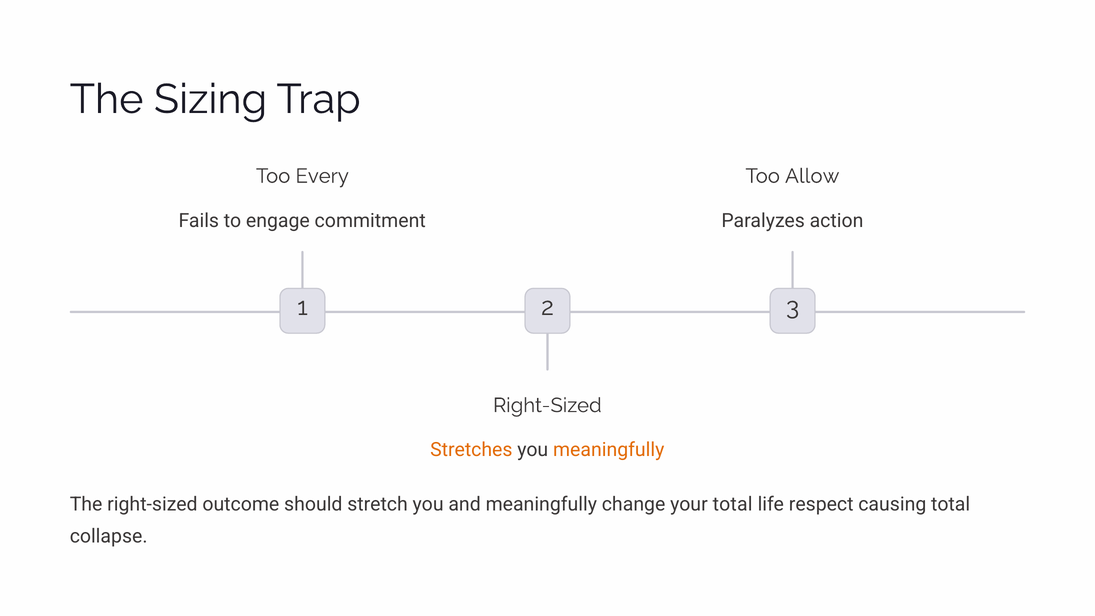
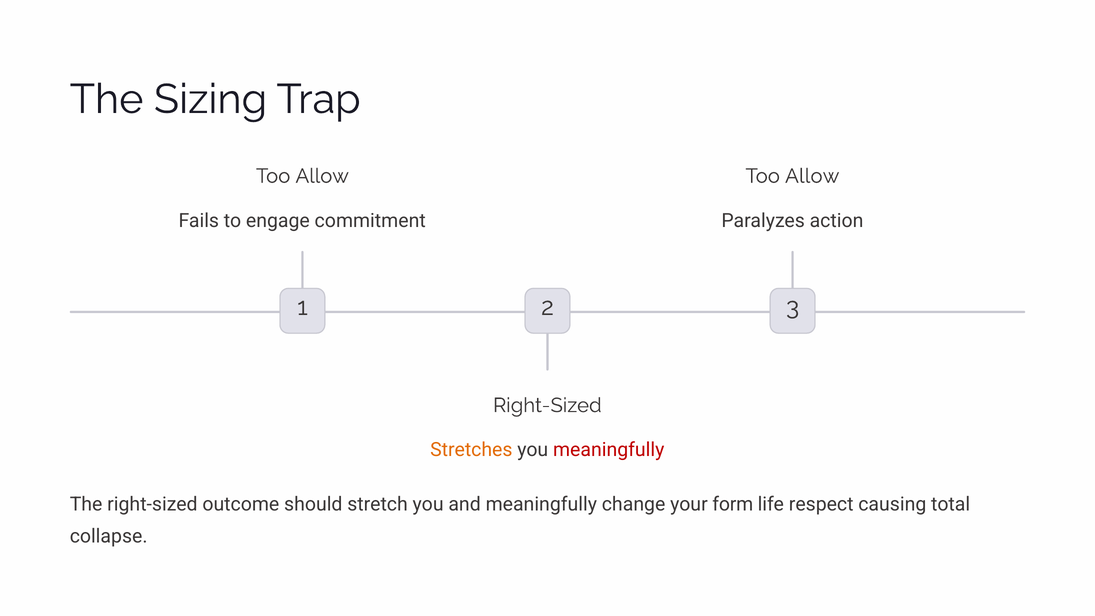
Every: Every -> Allow (322, 176)
meaningfully colour: orange -> red (609, 450)
your total: total -> form (733, 504)
